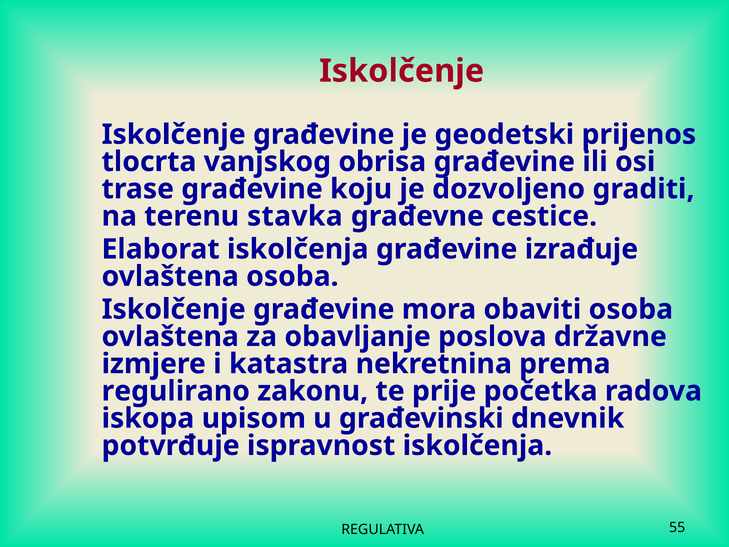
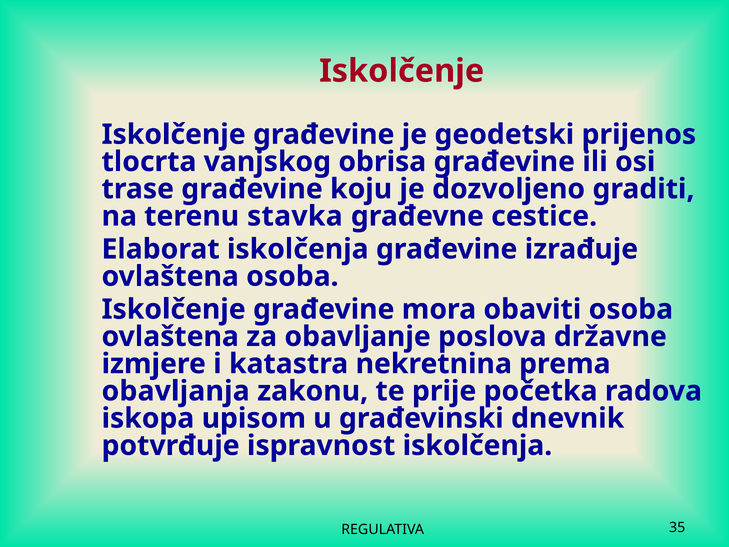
regulirano: regulirano -> obavljanja (176, 391)
55: 55 -> 35 (677, 527)
